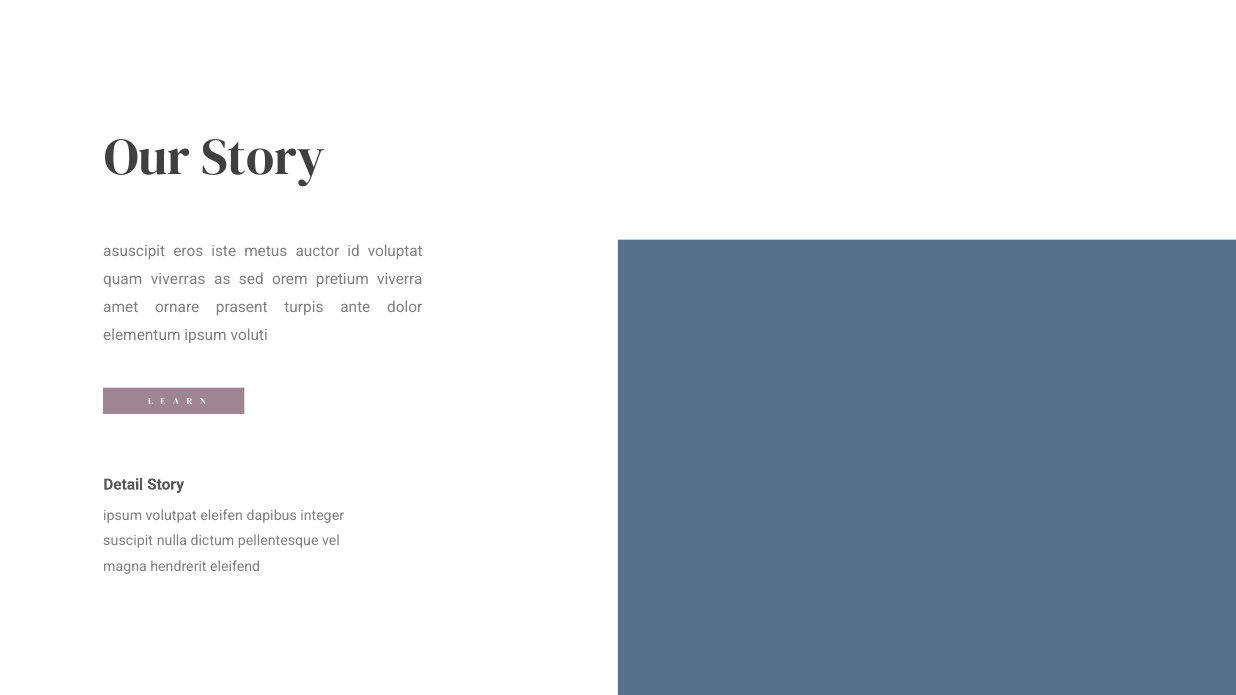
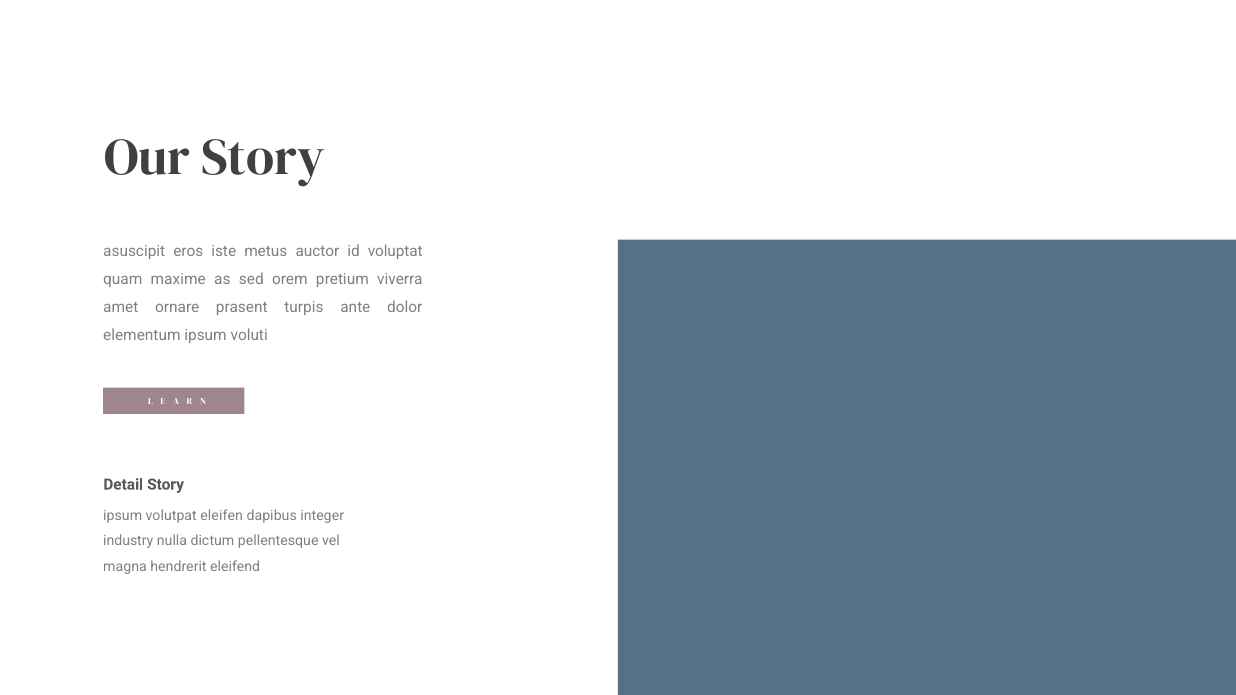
viverras: viverras -> maxime (178, 279)
suscipit: suscipit -> industry (128, 541)
